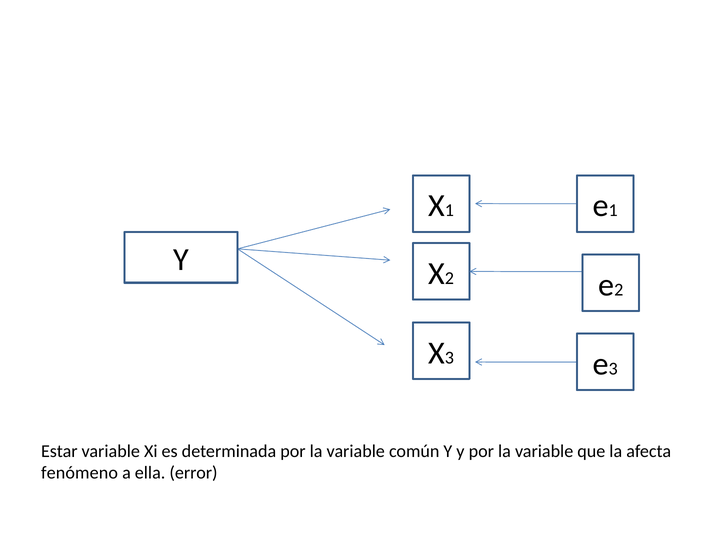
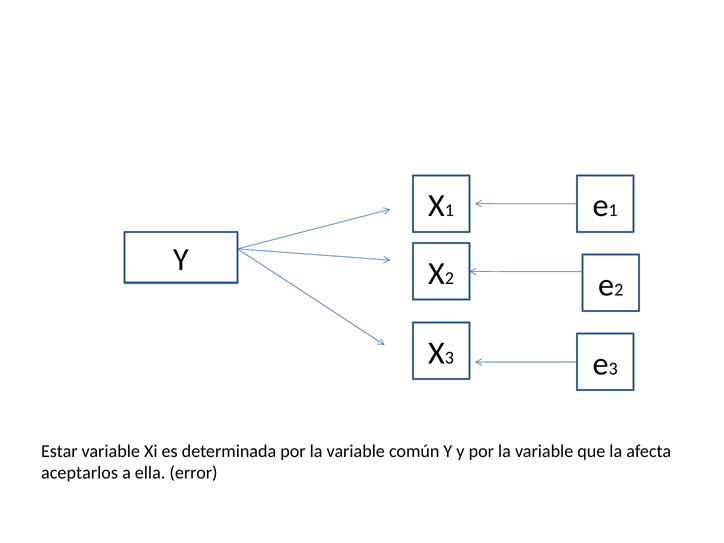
fenómeno: fenómeno -> aceptarlos (80, 473)
